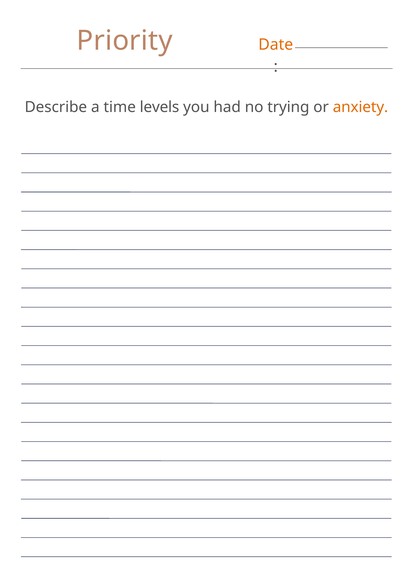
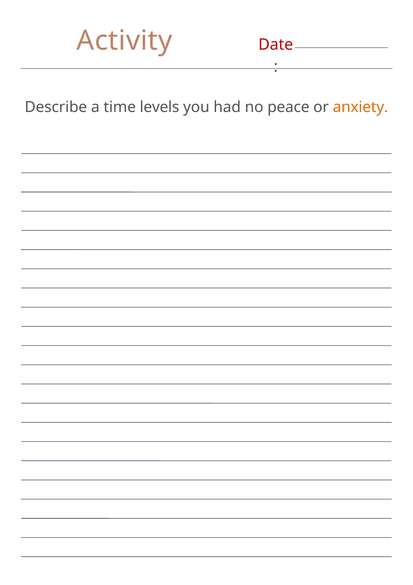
Priority: Priority -> Activity (124, 41)
Date colour: orange -> red (276, 45)
trying: trying -> peace (288, 107)
